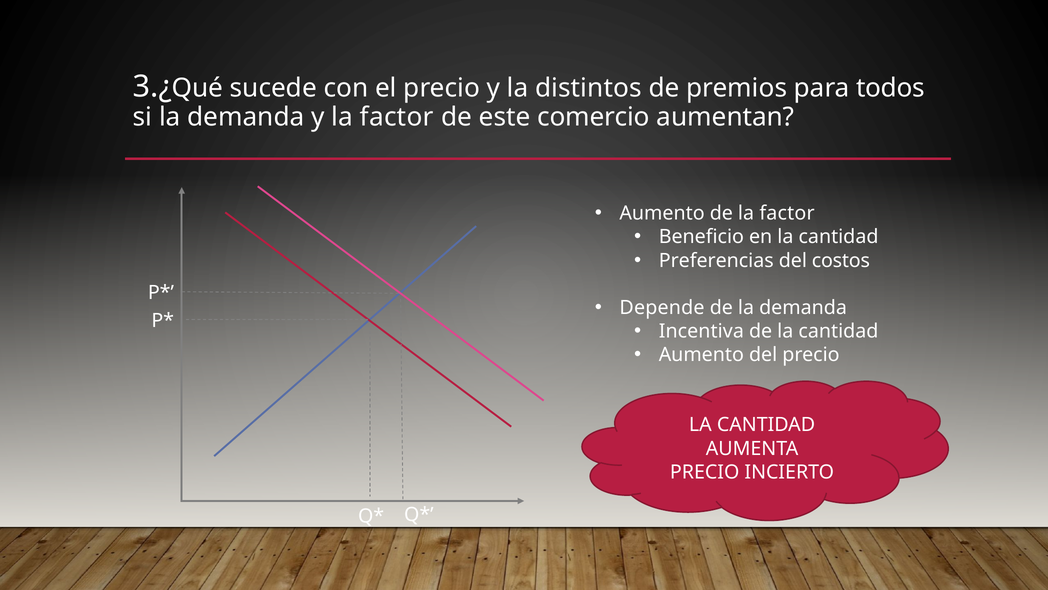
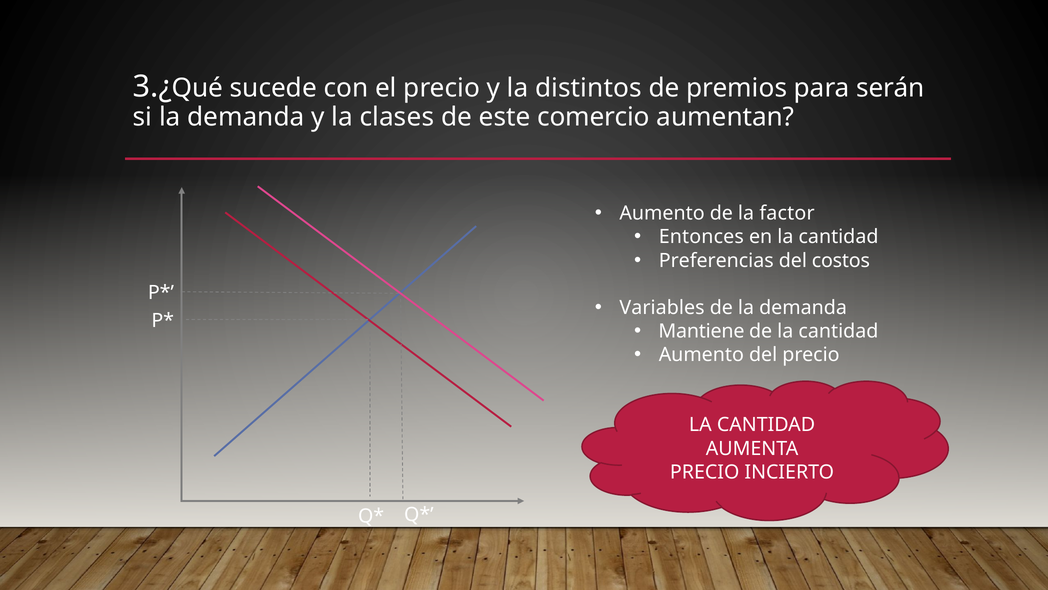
todos: todos -> serán (891, 88)
y la factor: factor -> clases (397, 117)
Beneficio: Beneficio -> Entonces (701, 237)
Depende: Depende -> Variables (662, 308)
Incentiva: Incentiva -> Mantiene (701, 331)
